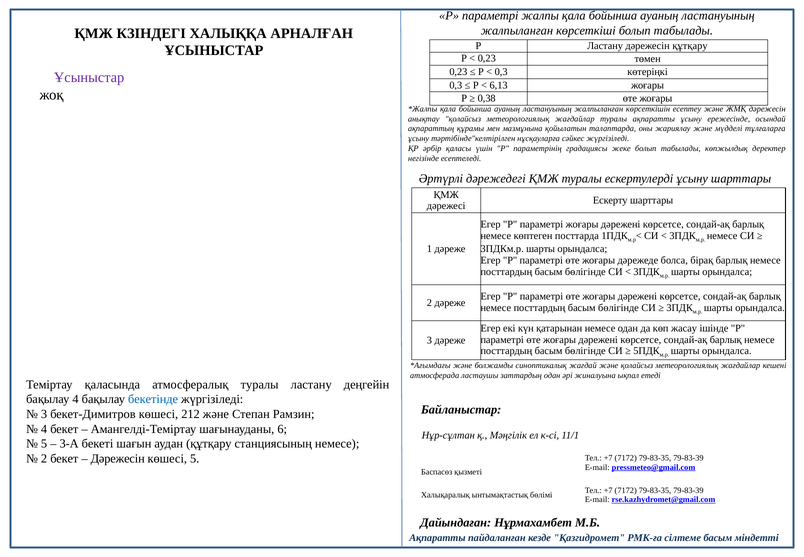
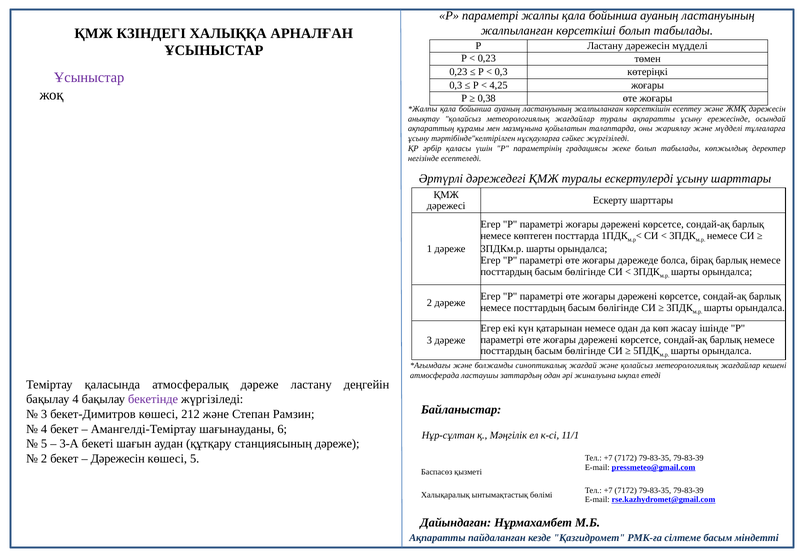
дәрежесін құтқару: құтқару -> мүдделі (690, 46)
6,13: 6,13 -> 4,25 (499, 85)
атмосфералық туралы: туралы -> дәреже (260, 384)
бекетінде colour: blue -> purple (153, 399)
станциясының немесе: немесе -> дәреже (337, 444)
